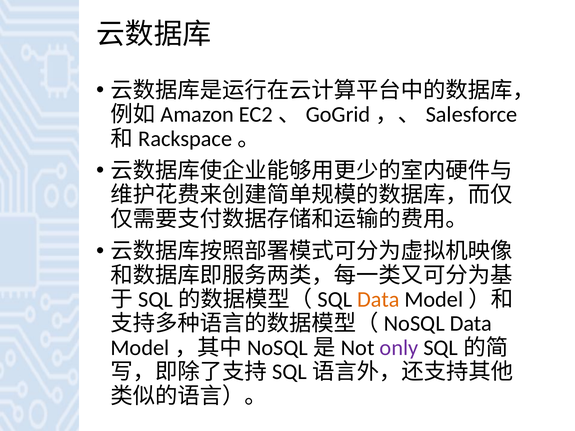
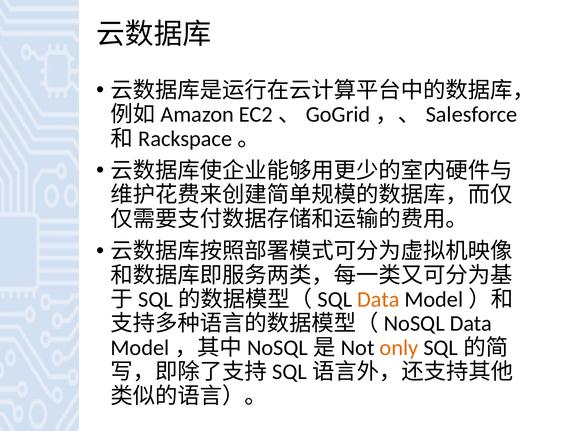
only colour: purple -> orange (399, 348)
